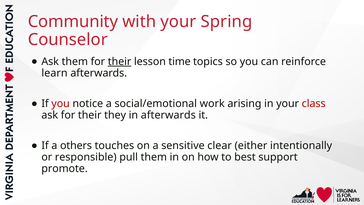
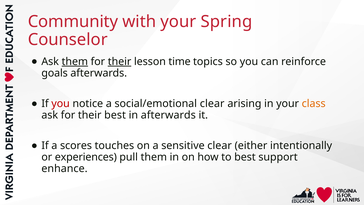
them underline: none -> present (75, 62)
learn: learn -> goals (55, 73)
social/emotional work: work -> clear (212, 104)
class colour: red -> orange (314, 104)
their they: they -> best (115, 115)
others: others -> scores (76, 146)
responsible: responsible -> experiences (86, 157)
promote: promote -> enhance (64, 168)
